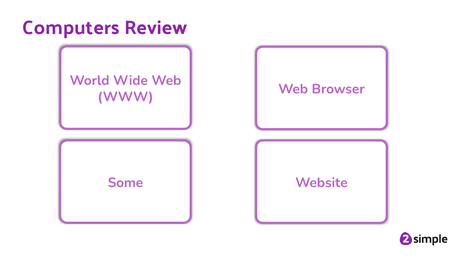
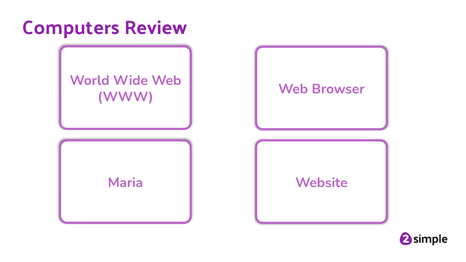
Some: Some -> Maria (125, 183)
